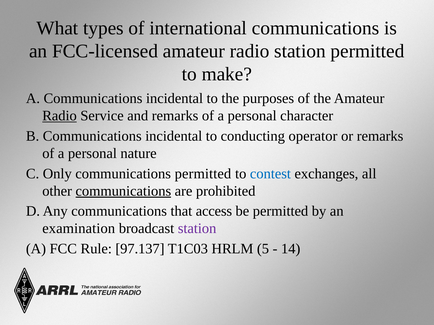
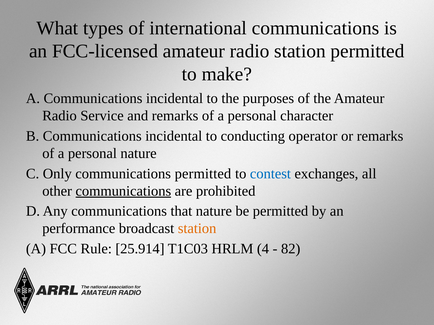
Radio underline: present -> none (60, 116)
that access: access -> nature (214, 211)
examination: examination -> performance (79, 229)
station colour: purple -> orange (197, 229)
97.137: 97.137 -> 25.914 (140, 249)
5: 5 -> 4 (263, 249)
14: 14 -> 82 (291, 249)
